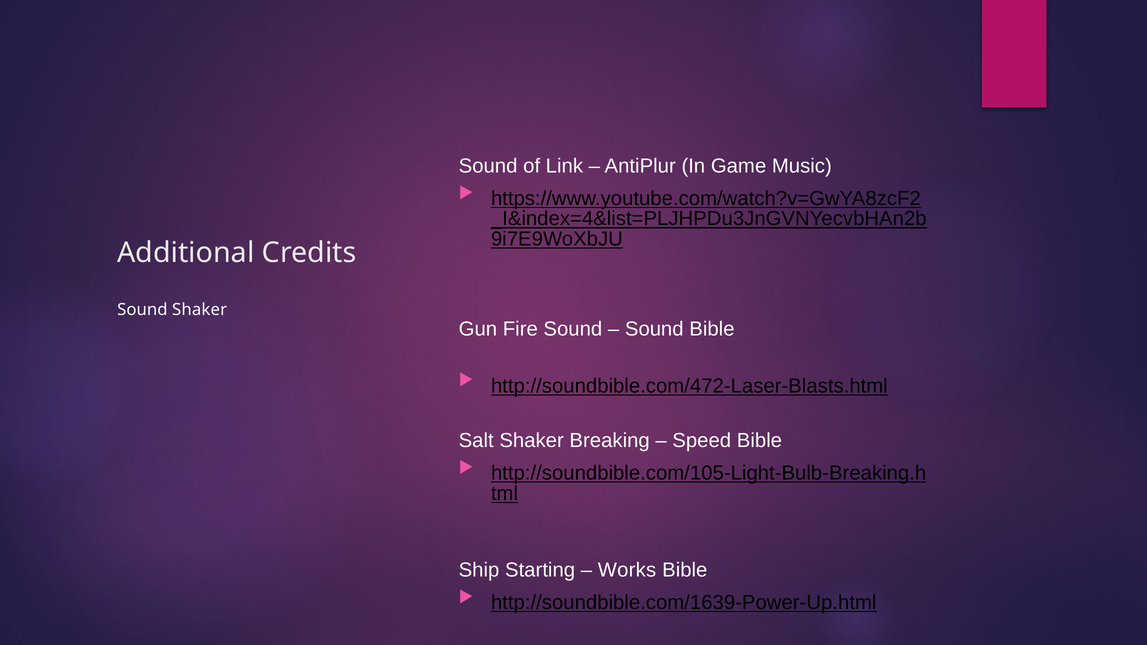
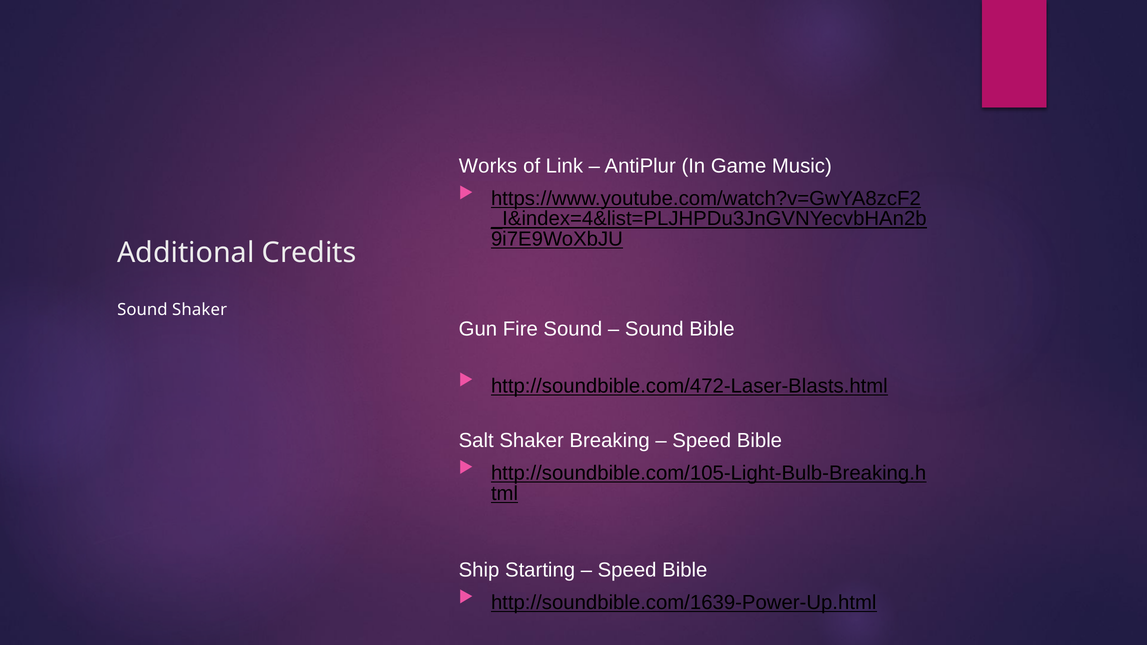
Sound: Sound -> Works (488, 166)
Works: Works -> Speed (627, 570)
